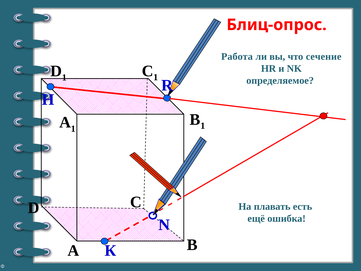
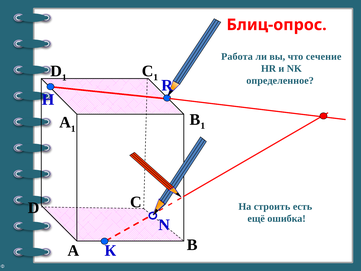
определяемое: определяемое -> определенное (280, 80)
плавать: плавать -> строить (272, 206)
